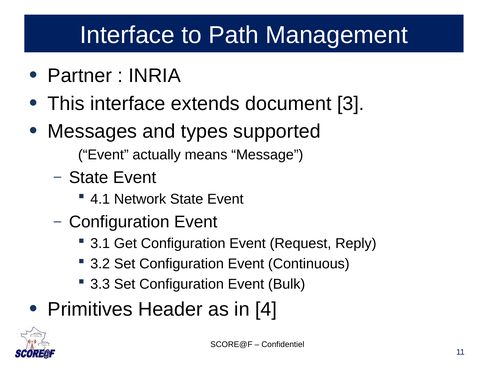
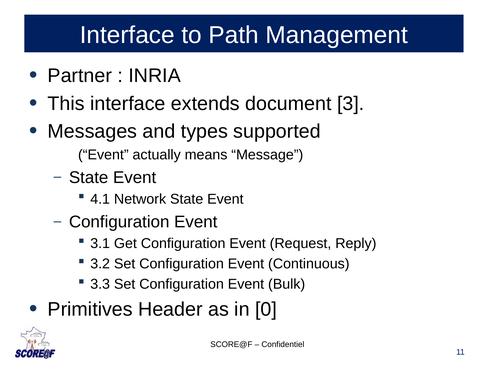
4: 4 -> 0 (266, 309)
